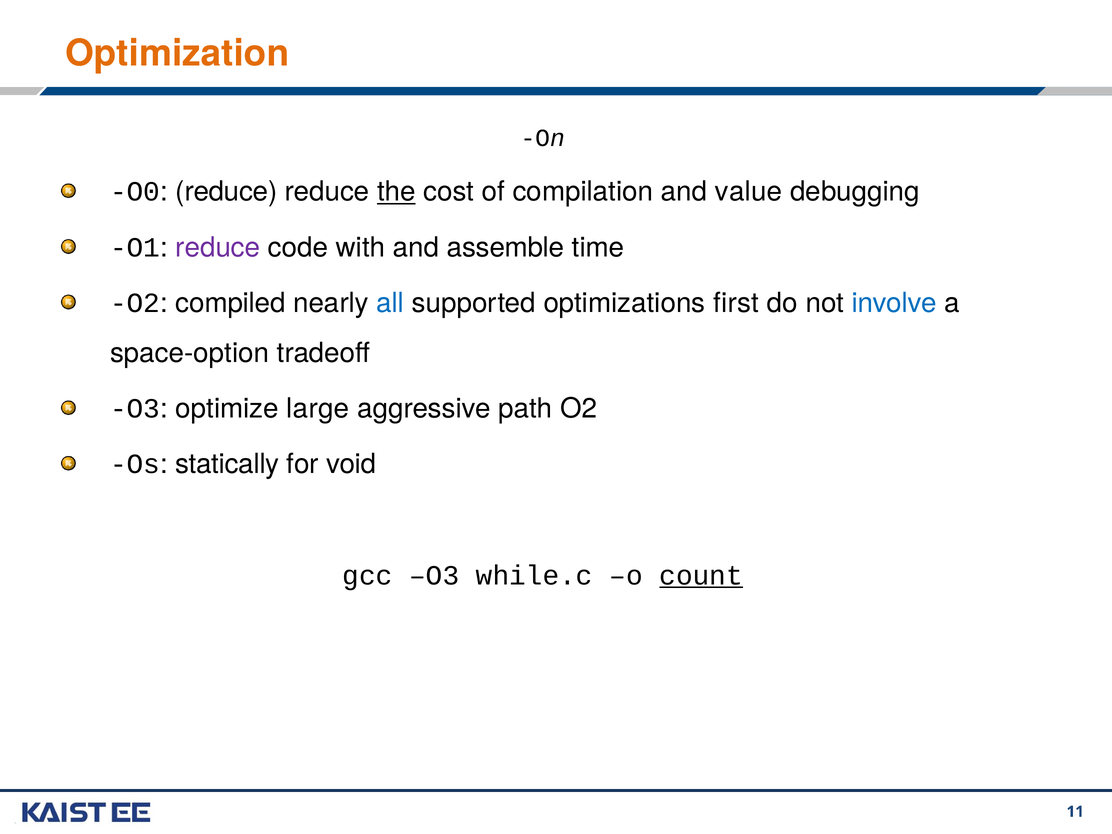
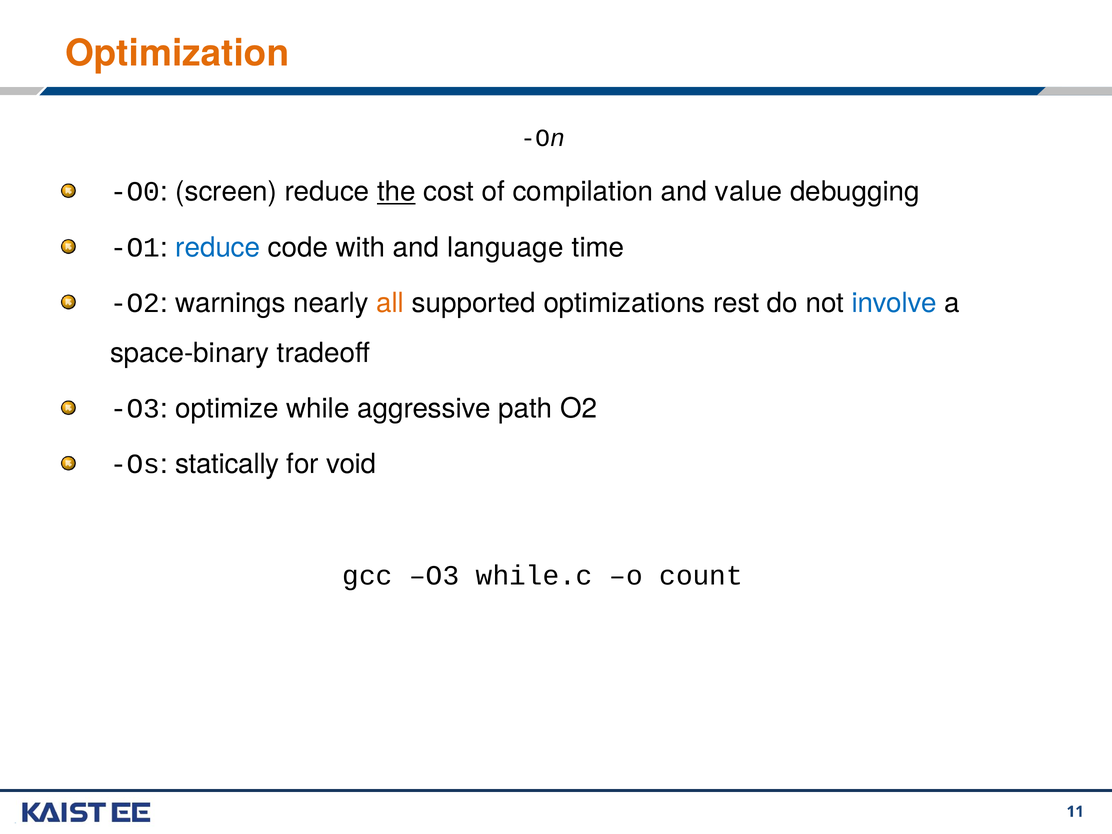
O0 reduce: reduce -> screen (226, 192)
reduce colour: purple -> blue (218, 247)
assemble: assemble -> language (505, 247)
compiled: compiled -> warnings (231, 303)
all colour: blue -> orange (390, 303)
first: first -> rest (736, 303)
space-option: space-option -> space-binary (190, 353)
large: large -> while (318, 409)
count underline: present -> none (701, 575)
